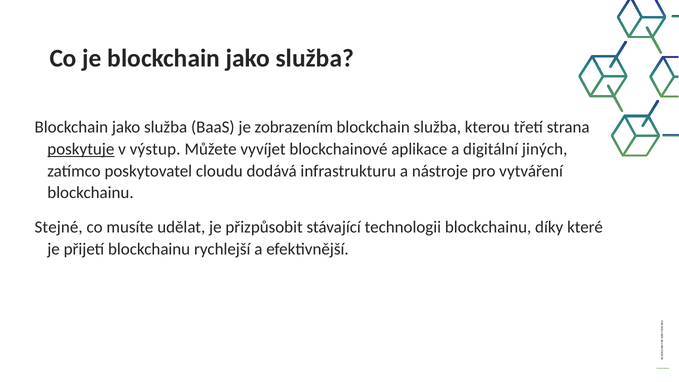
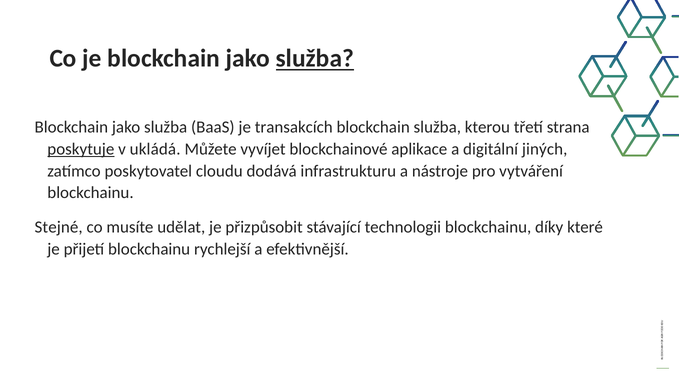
služba underline: none -> present (315, 59)
zobrazením: zobrazením -> transakcích (294, 127)
výstup: výstup -> ukládá (155, 149)
